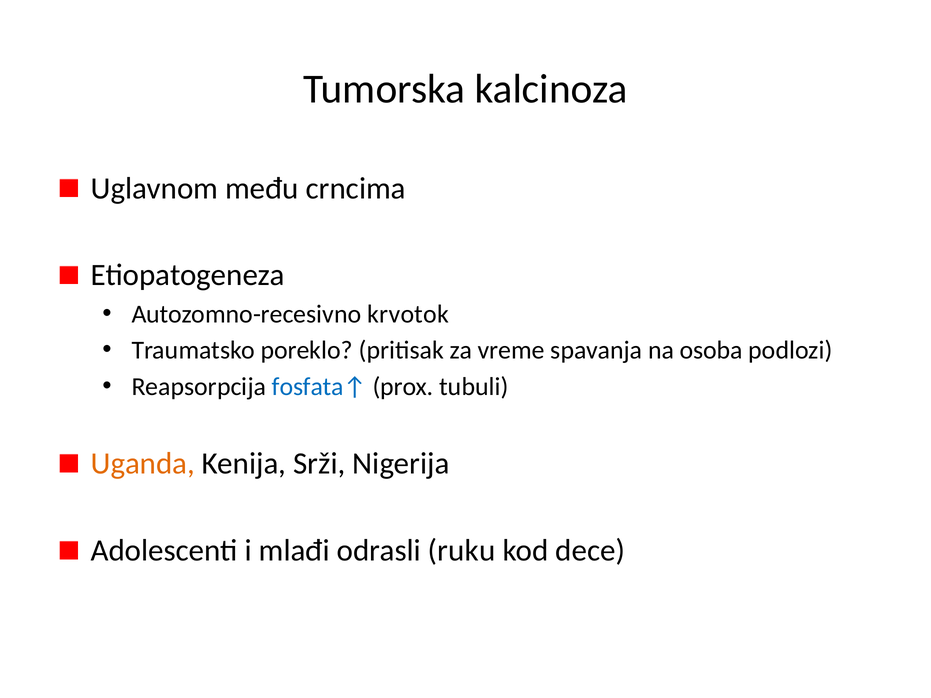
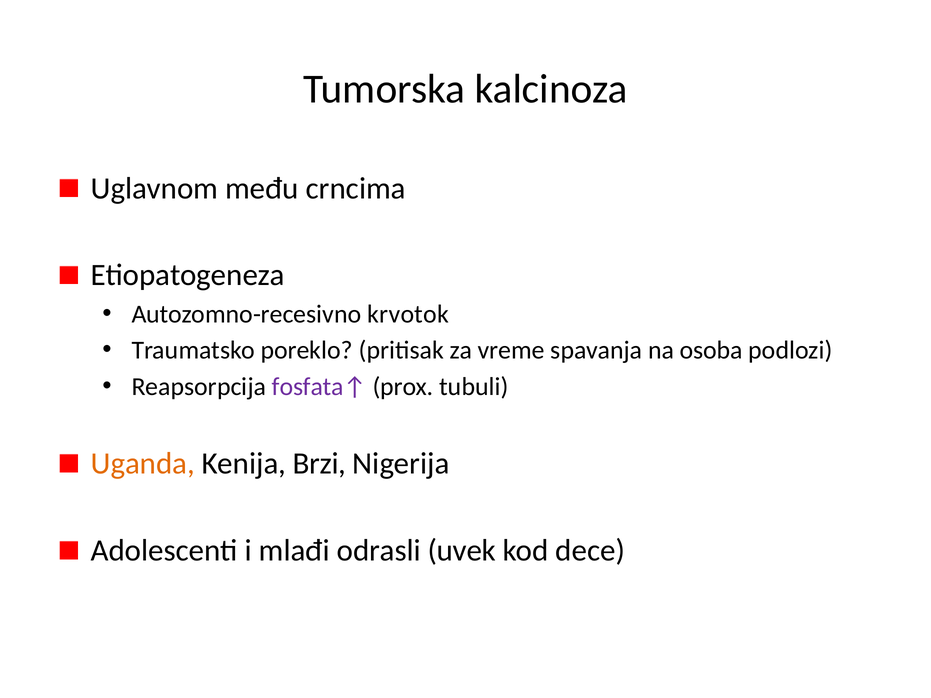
fosfata↑ colour: blue -> purple (319, 387)
Srži: Srži -> Brzi (319, 464)
ruku: ruku -> uvek (462, 551)
